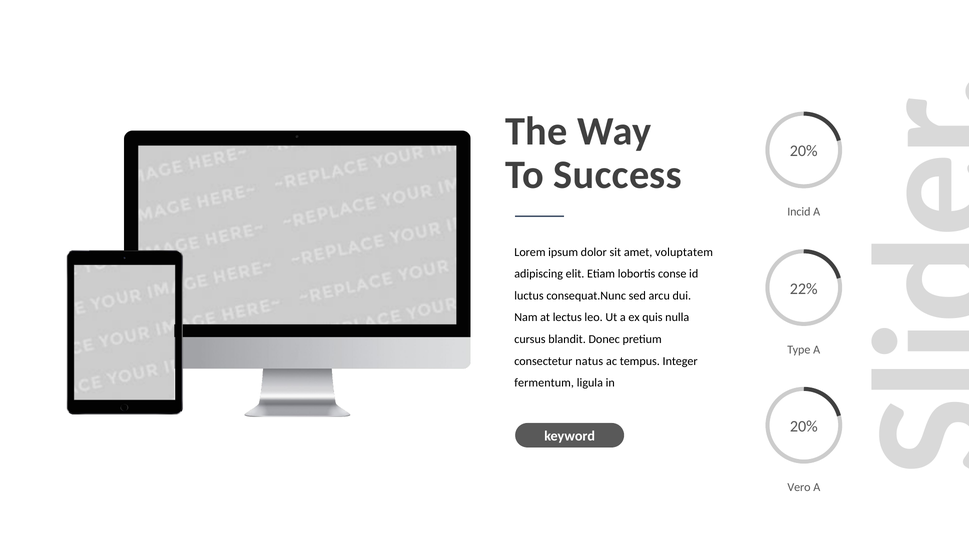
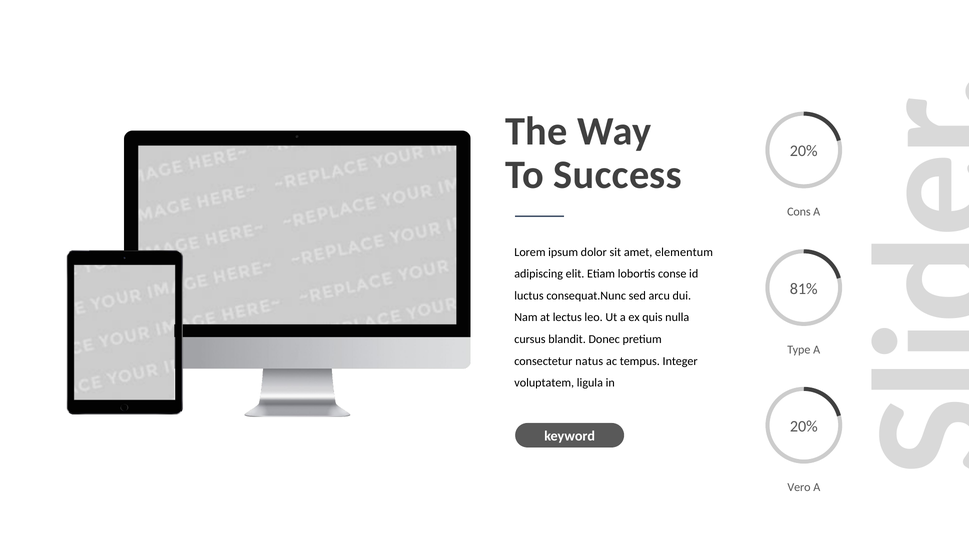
Incid: Incid -> Cons (799, 212)
voluptatem: voluptatem -> elementum (684, 252)
22%: 22% -> 81% (804, 289)
fermentum: fermentum -> voluptatem (544, 383)
